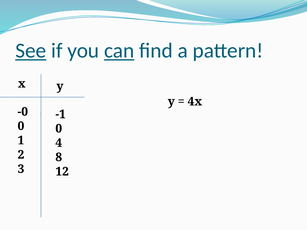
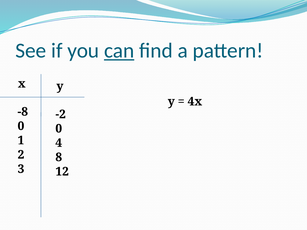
See underline: present -> none (31, 51)
-0: -0 -> -8 (23, 112)
-1: -1 -> -2 (61, 114)
